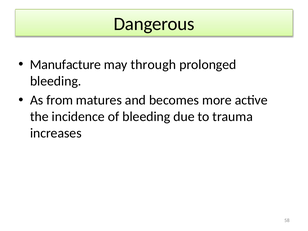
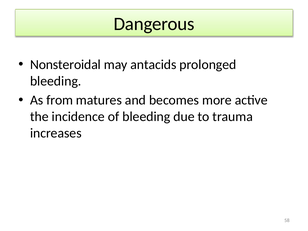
Manufacture: Manufacture -> Nonsteroidal (65, 65)
through: through -> antacids (153, 65)
